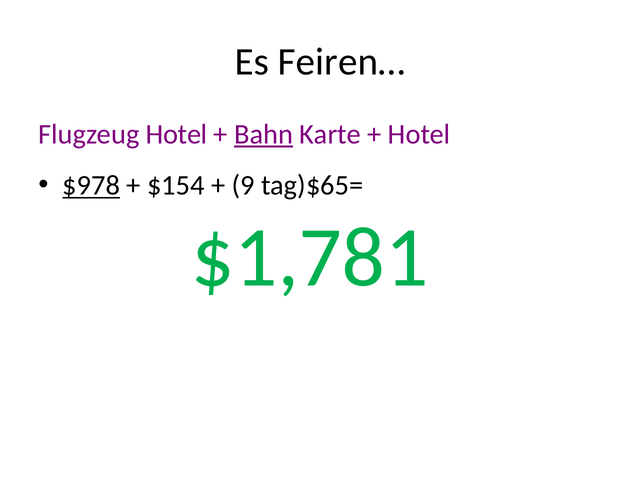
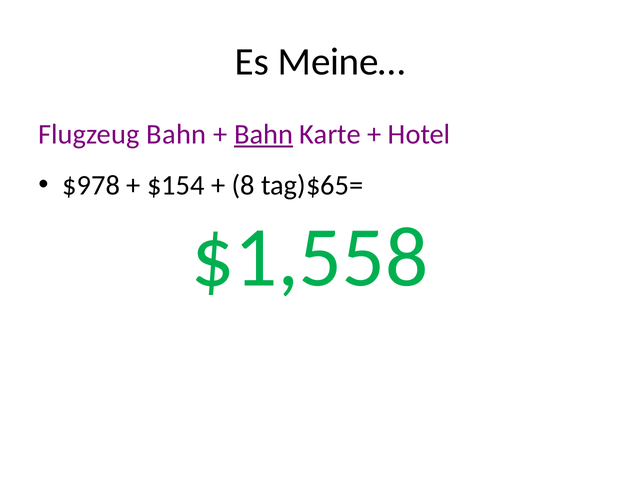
Feiren…: Feiren… -> Meine… (342, 62)
Flugzeug Hotel: Hotel -> Bahn (176, 134)
$978 underline: present -> none (91, 185)
9: 9 -> 8 (243, 185)
$1,781: $1,781 -> $1,558 (310, 258)
